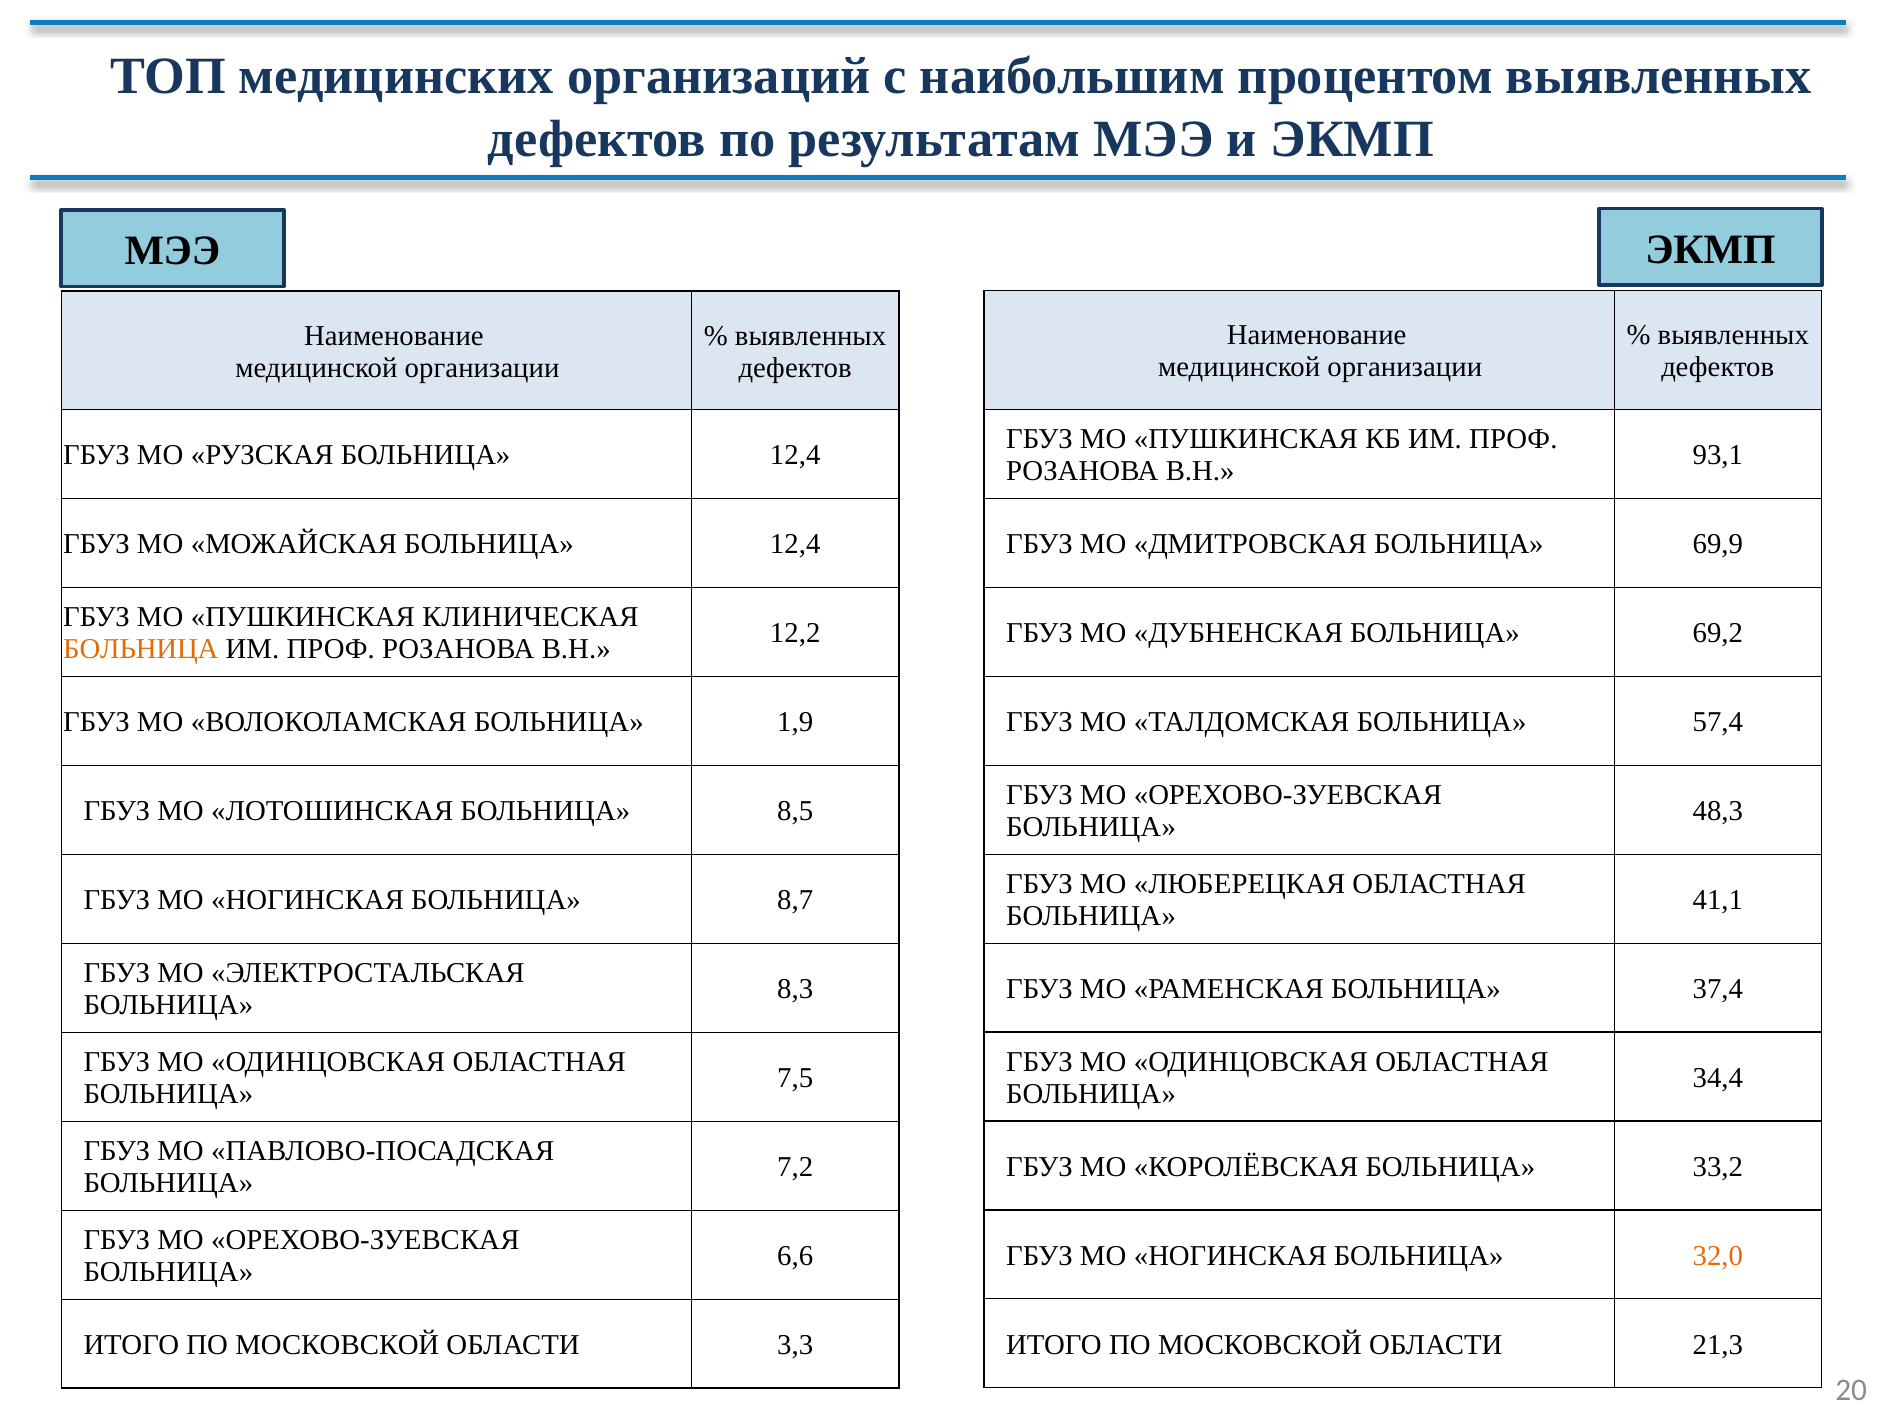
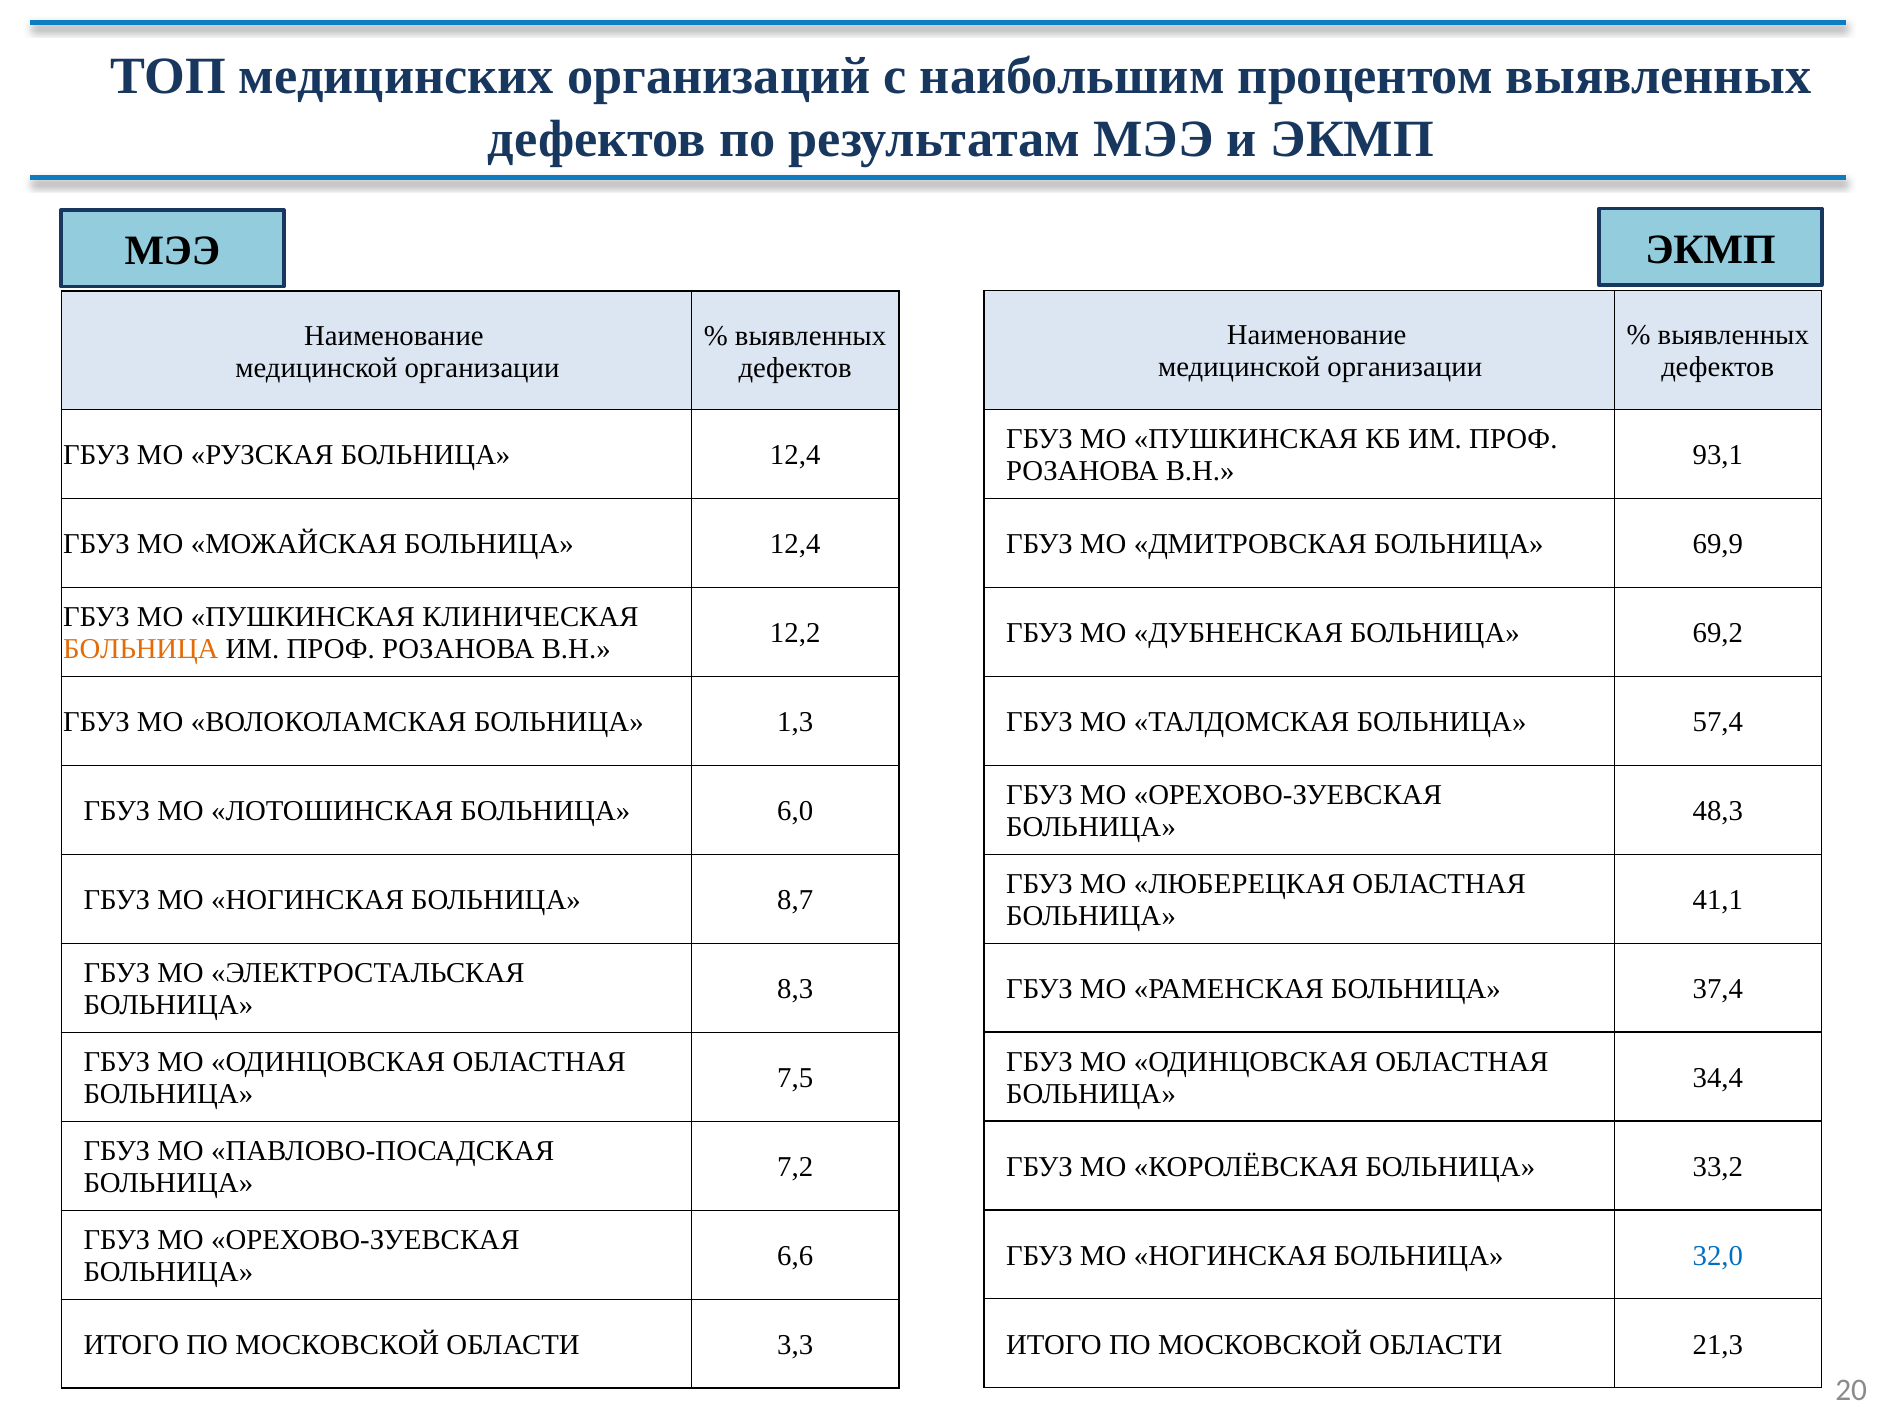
1,9: 1,9 -> 1,3 (795, 722)
8,5: 8,5 -> 6,0 (795, 811)
32,0 colour: orange -> blue (1718, 1256)
